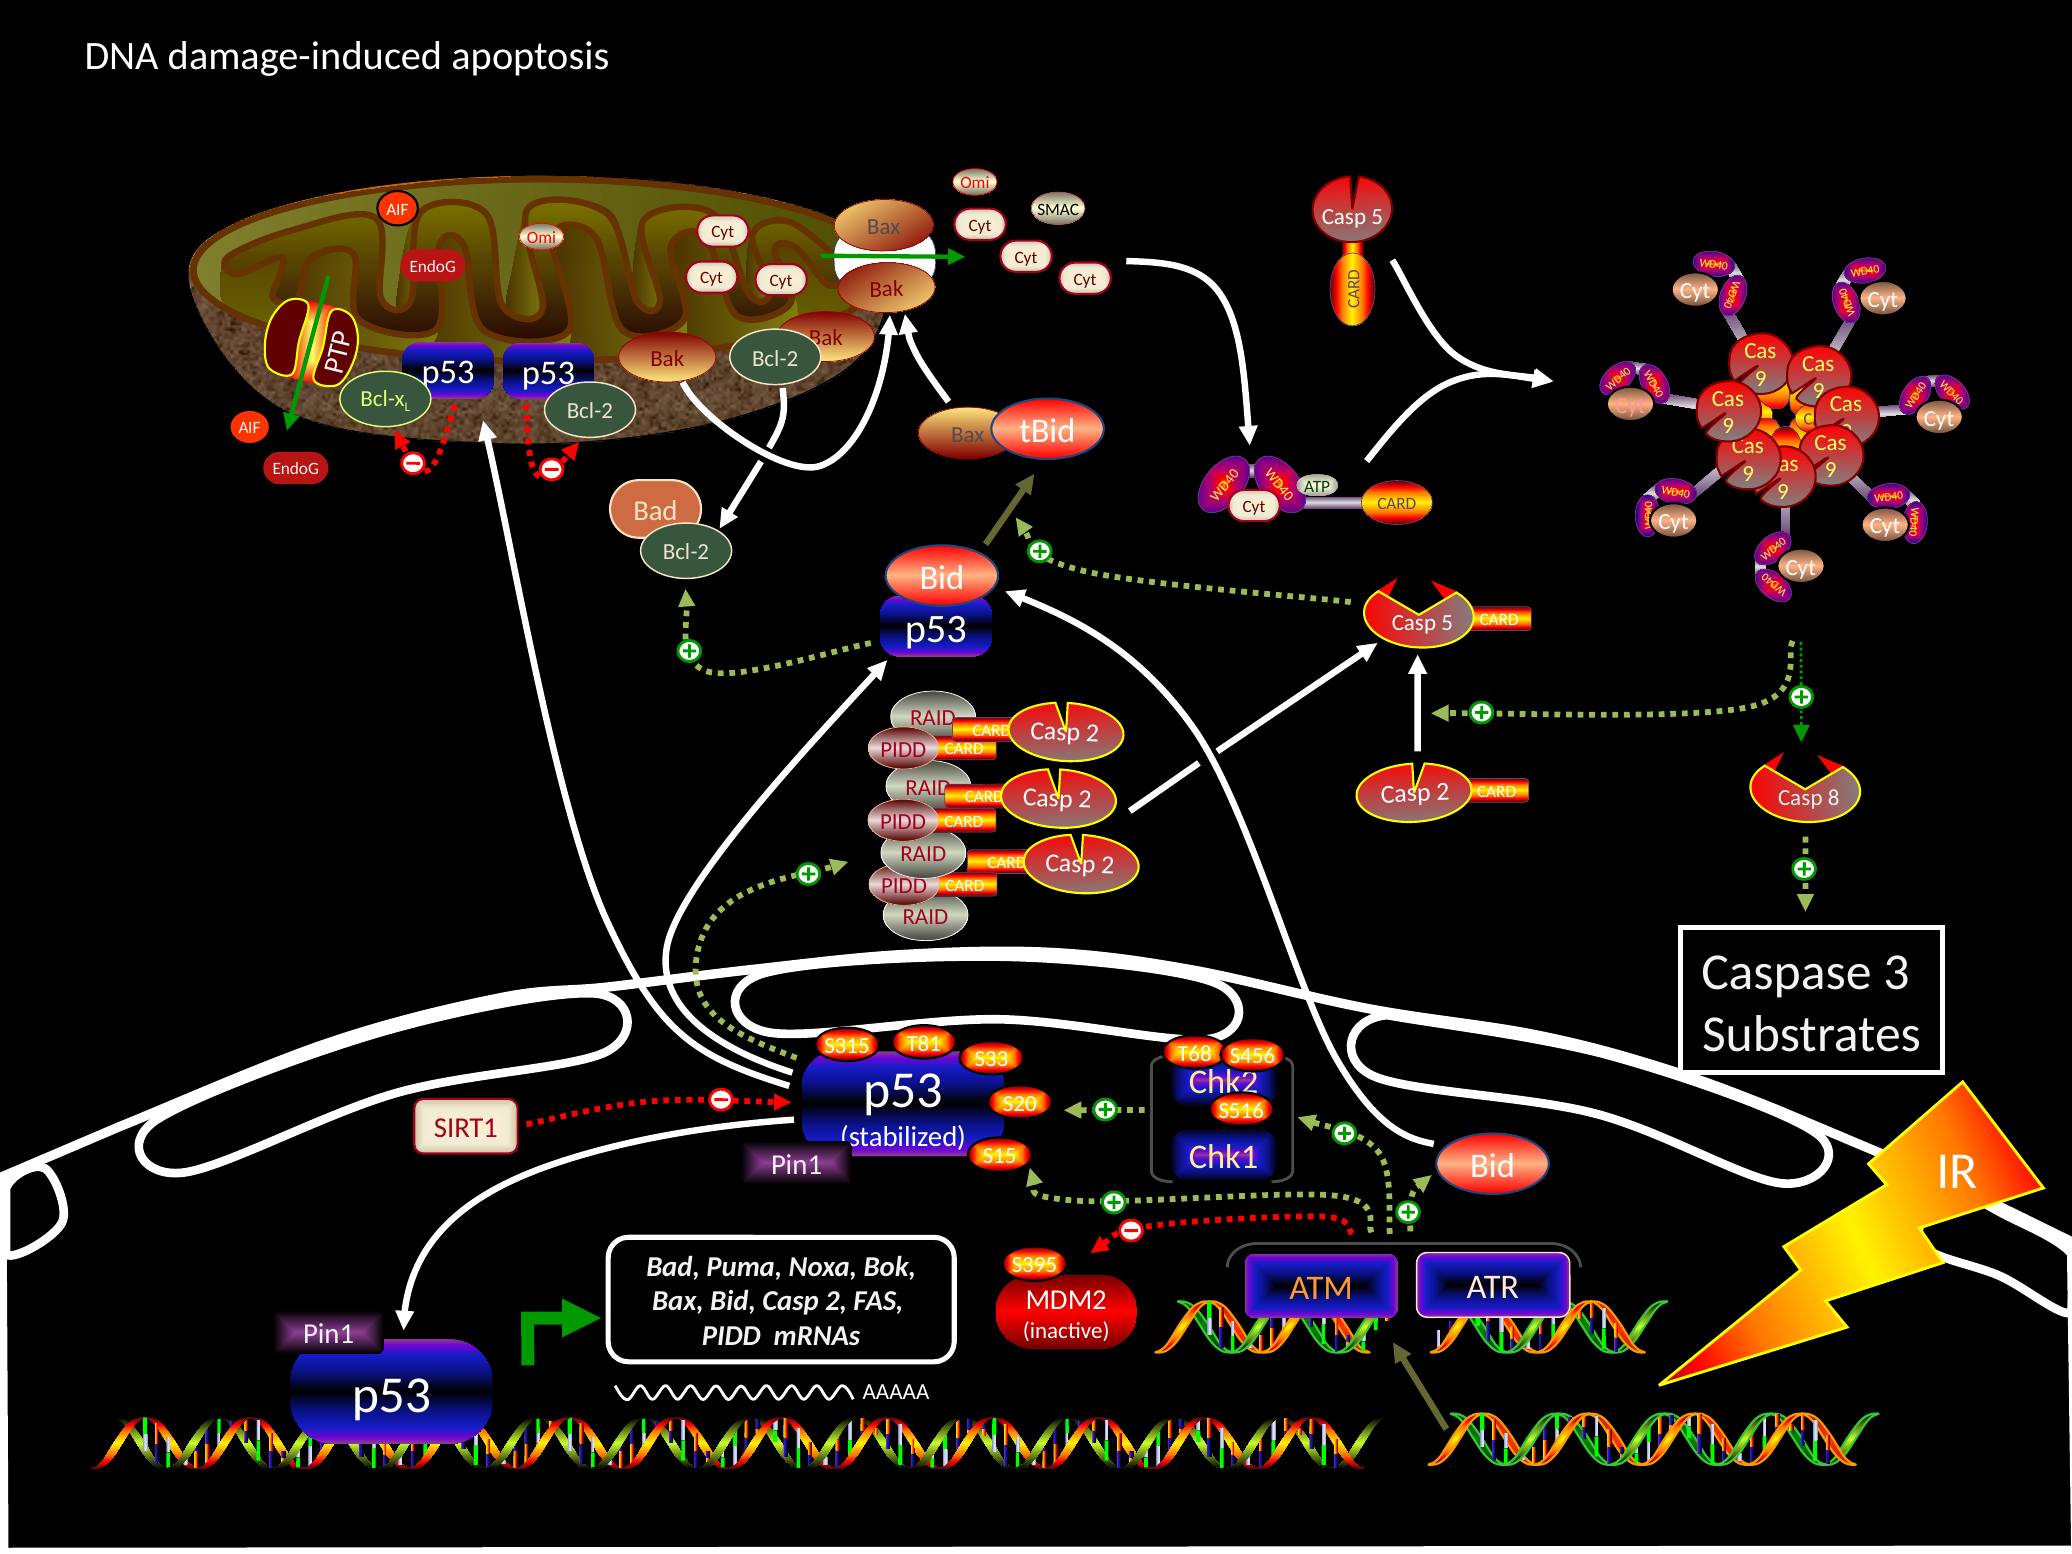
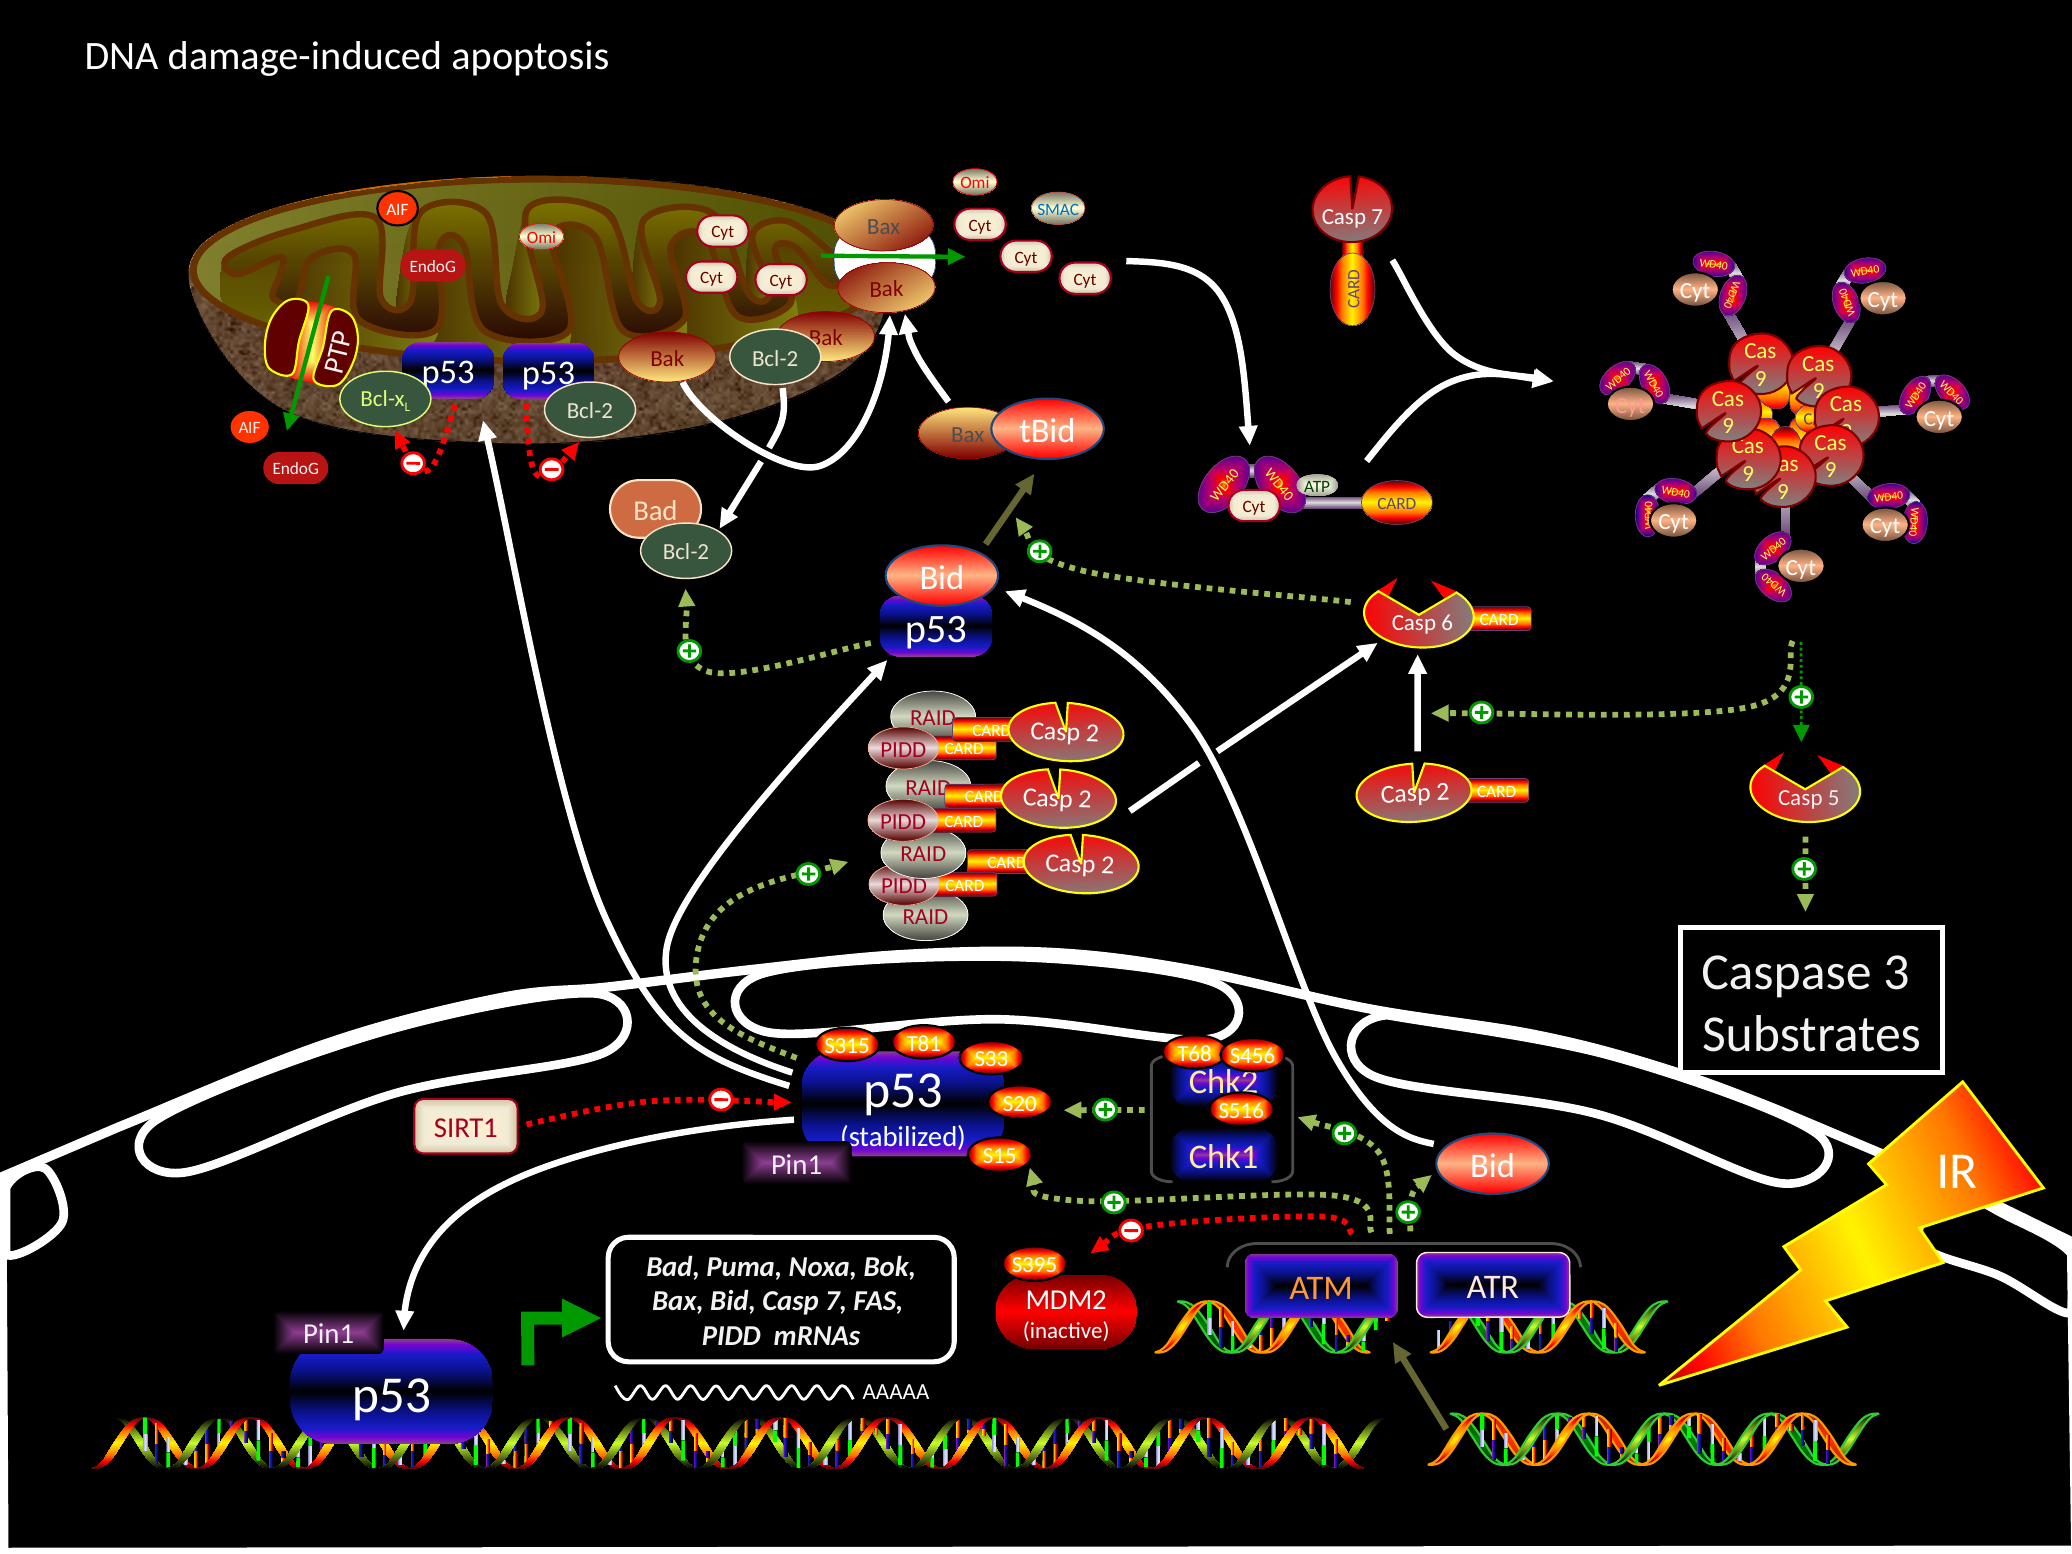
SMAC colour: black -> blue (1058, 209)
5: 5 -> 7 (1377, 217)
5: 5 -> 6 (1447, 623)
8: 8 -> 5 (1834, 797)
Bid Casp 2: 2 -> 7 (836, 1301)
